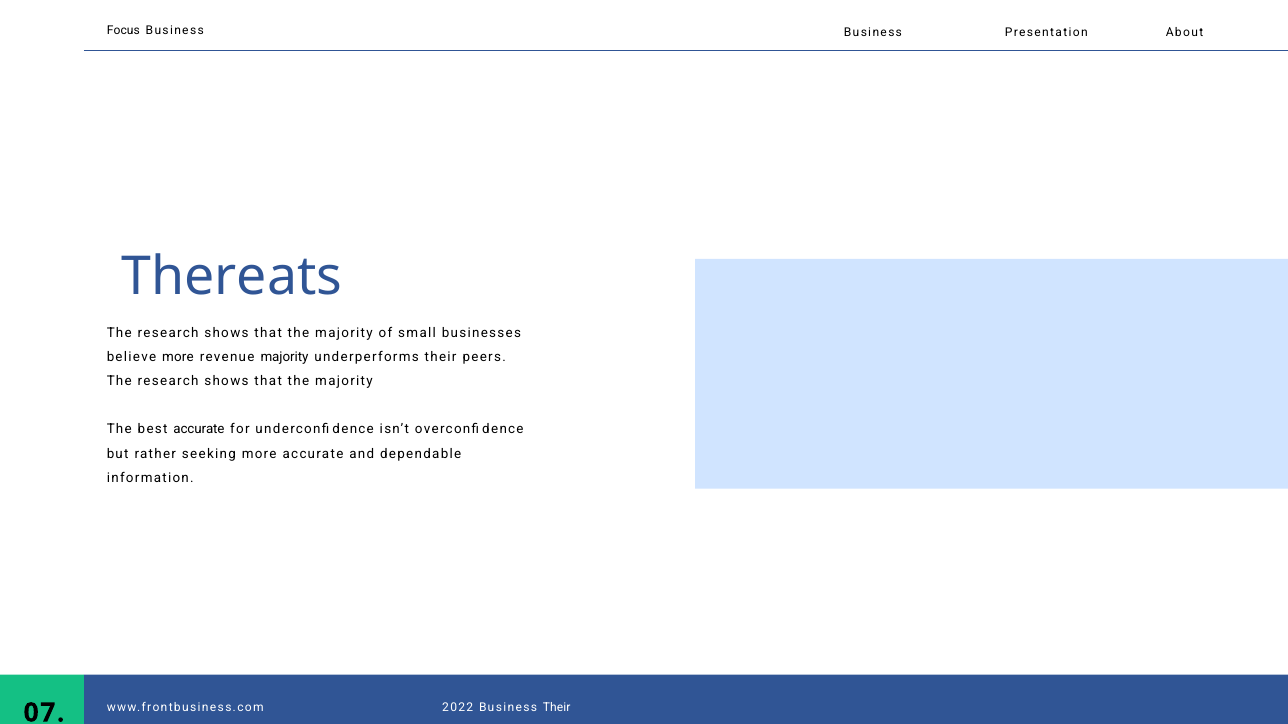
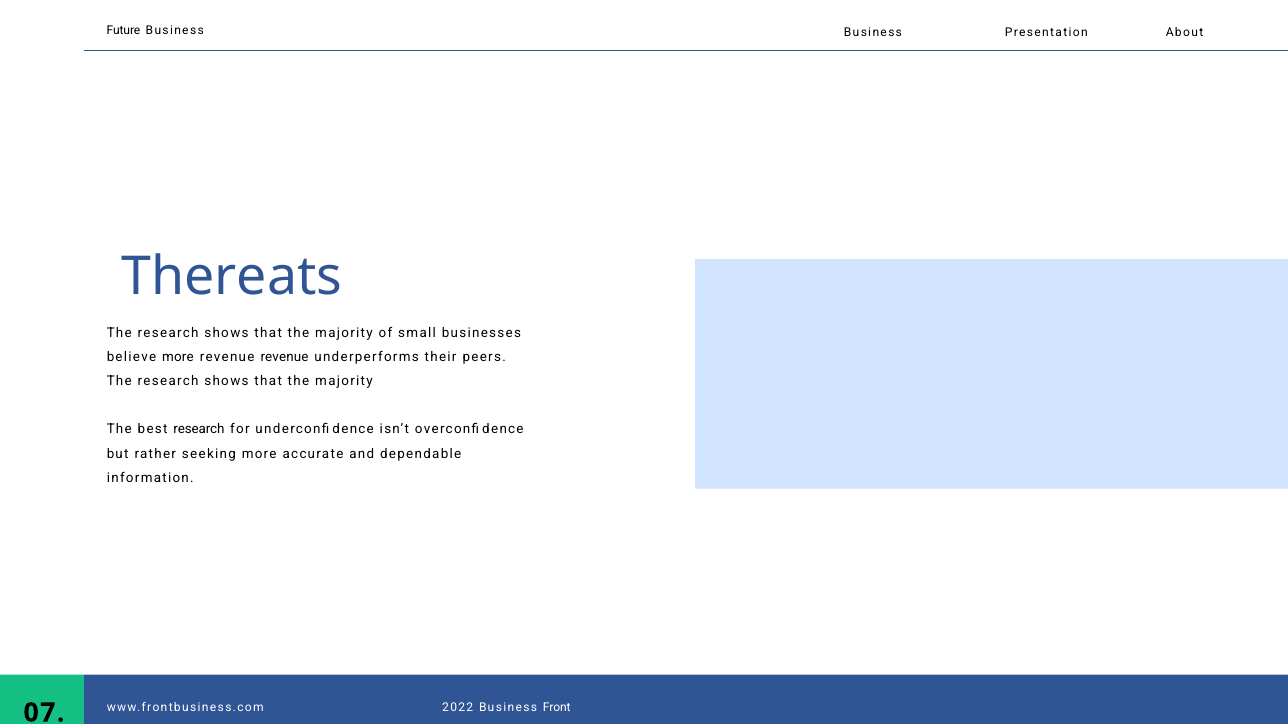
Focus: Focus -> Future (123, 31)
revenue majority: majority -> revenue (284, 357)
best accurate: accurate -> research (199, 430)
Business Their: Their -> Front (557, 708)
